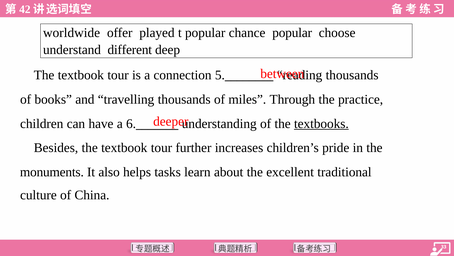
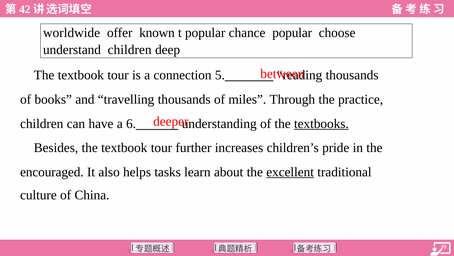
played: played -> known (157, 33)
understand different: different -> children (130, 50)
monuments: monuments -> encouraged (52, 172)
excellent underline: none -> present (290, 172)
